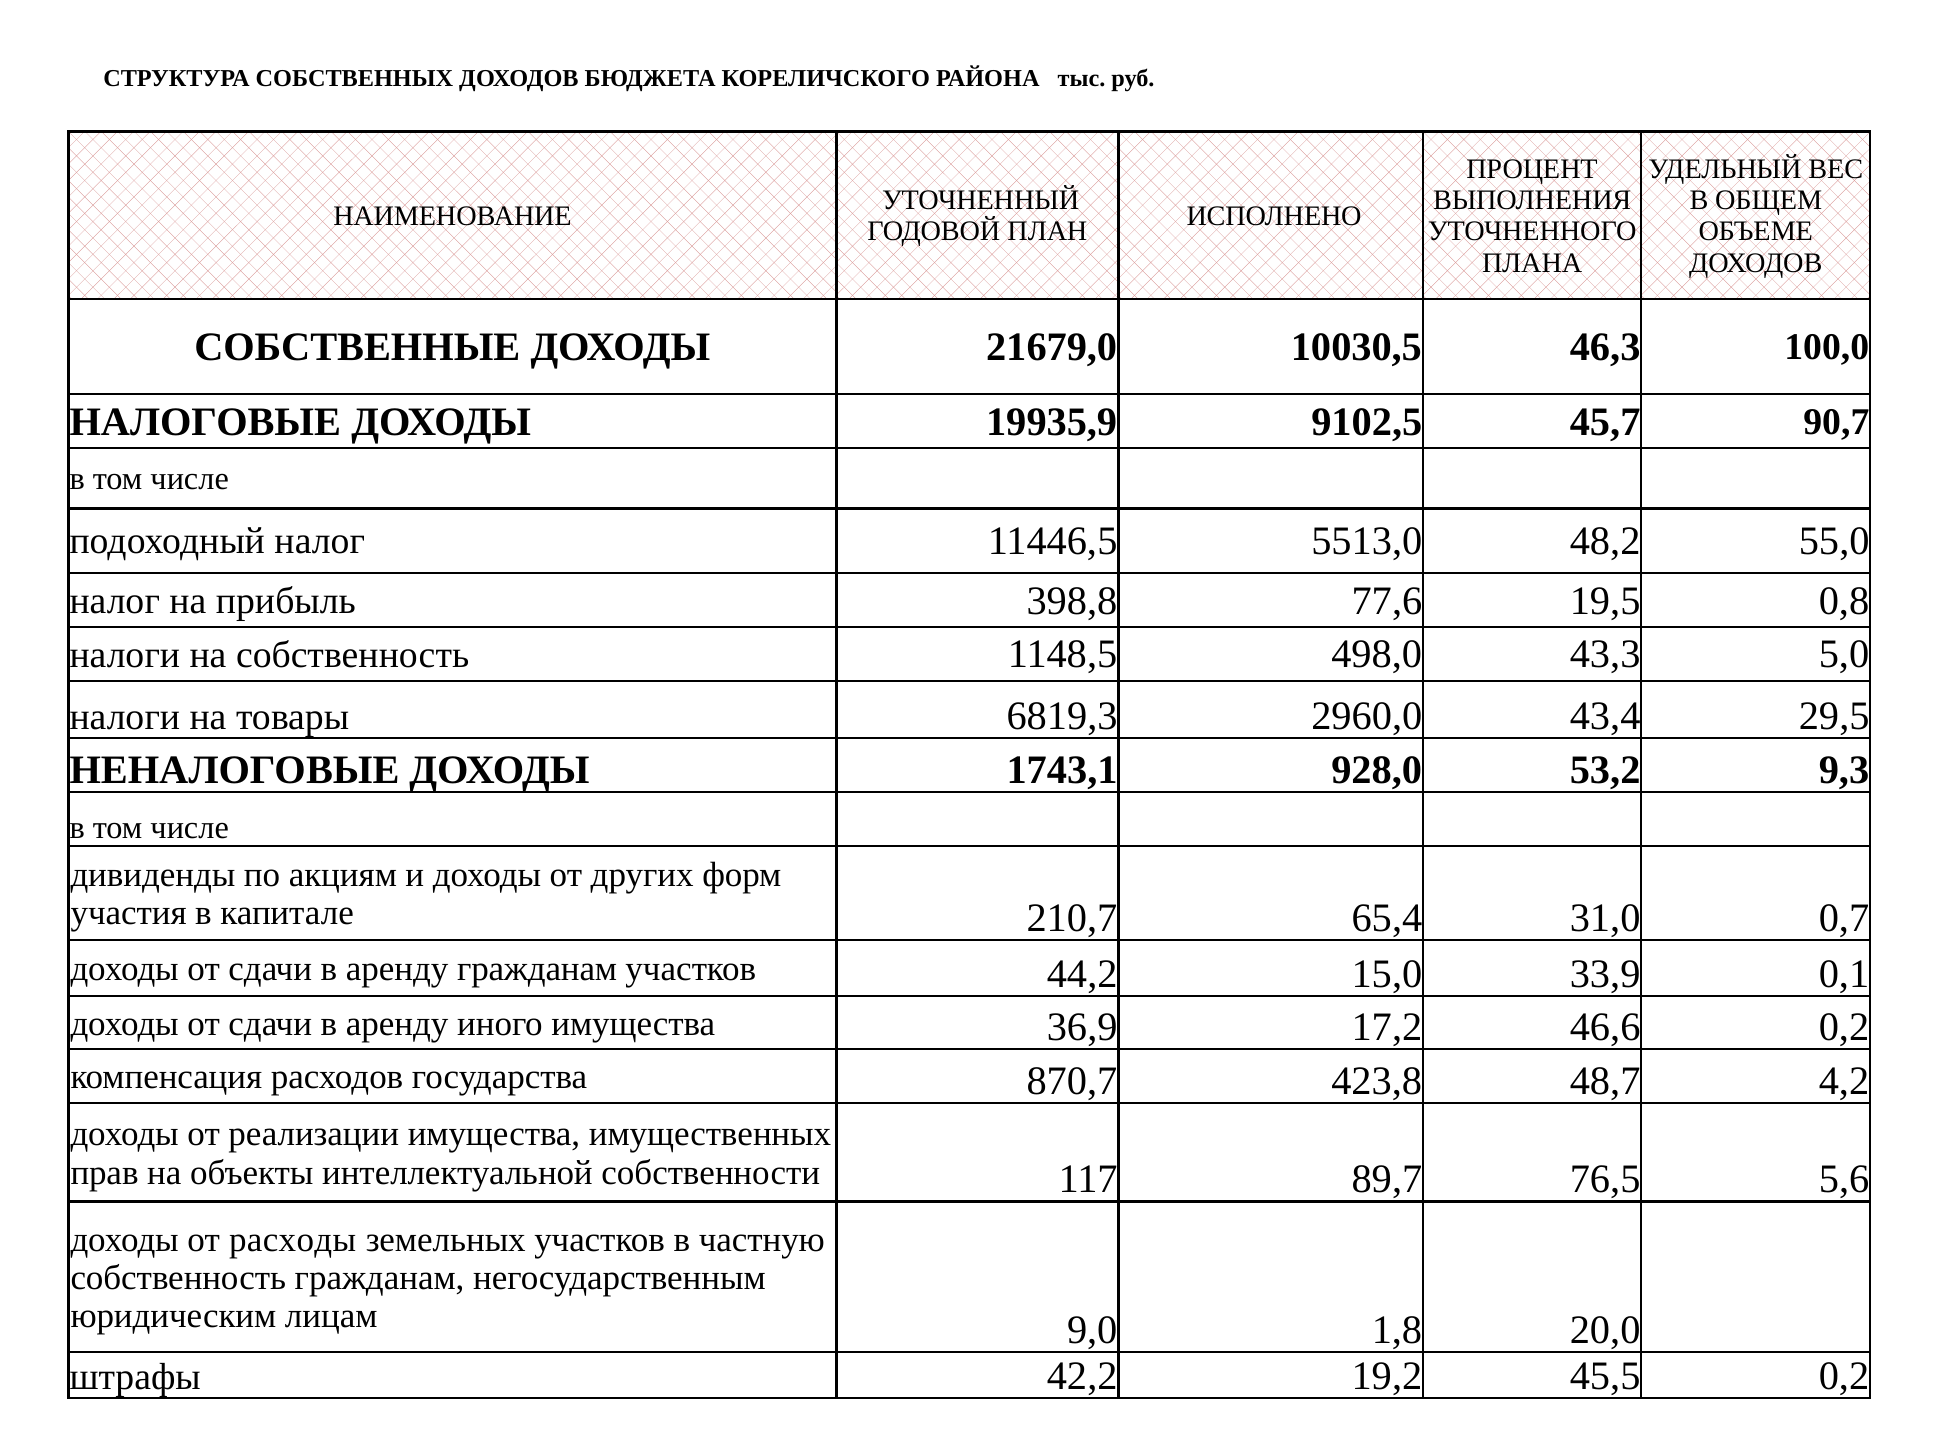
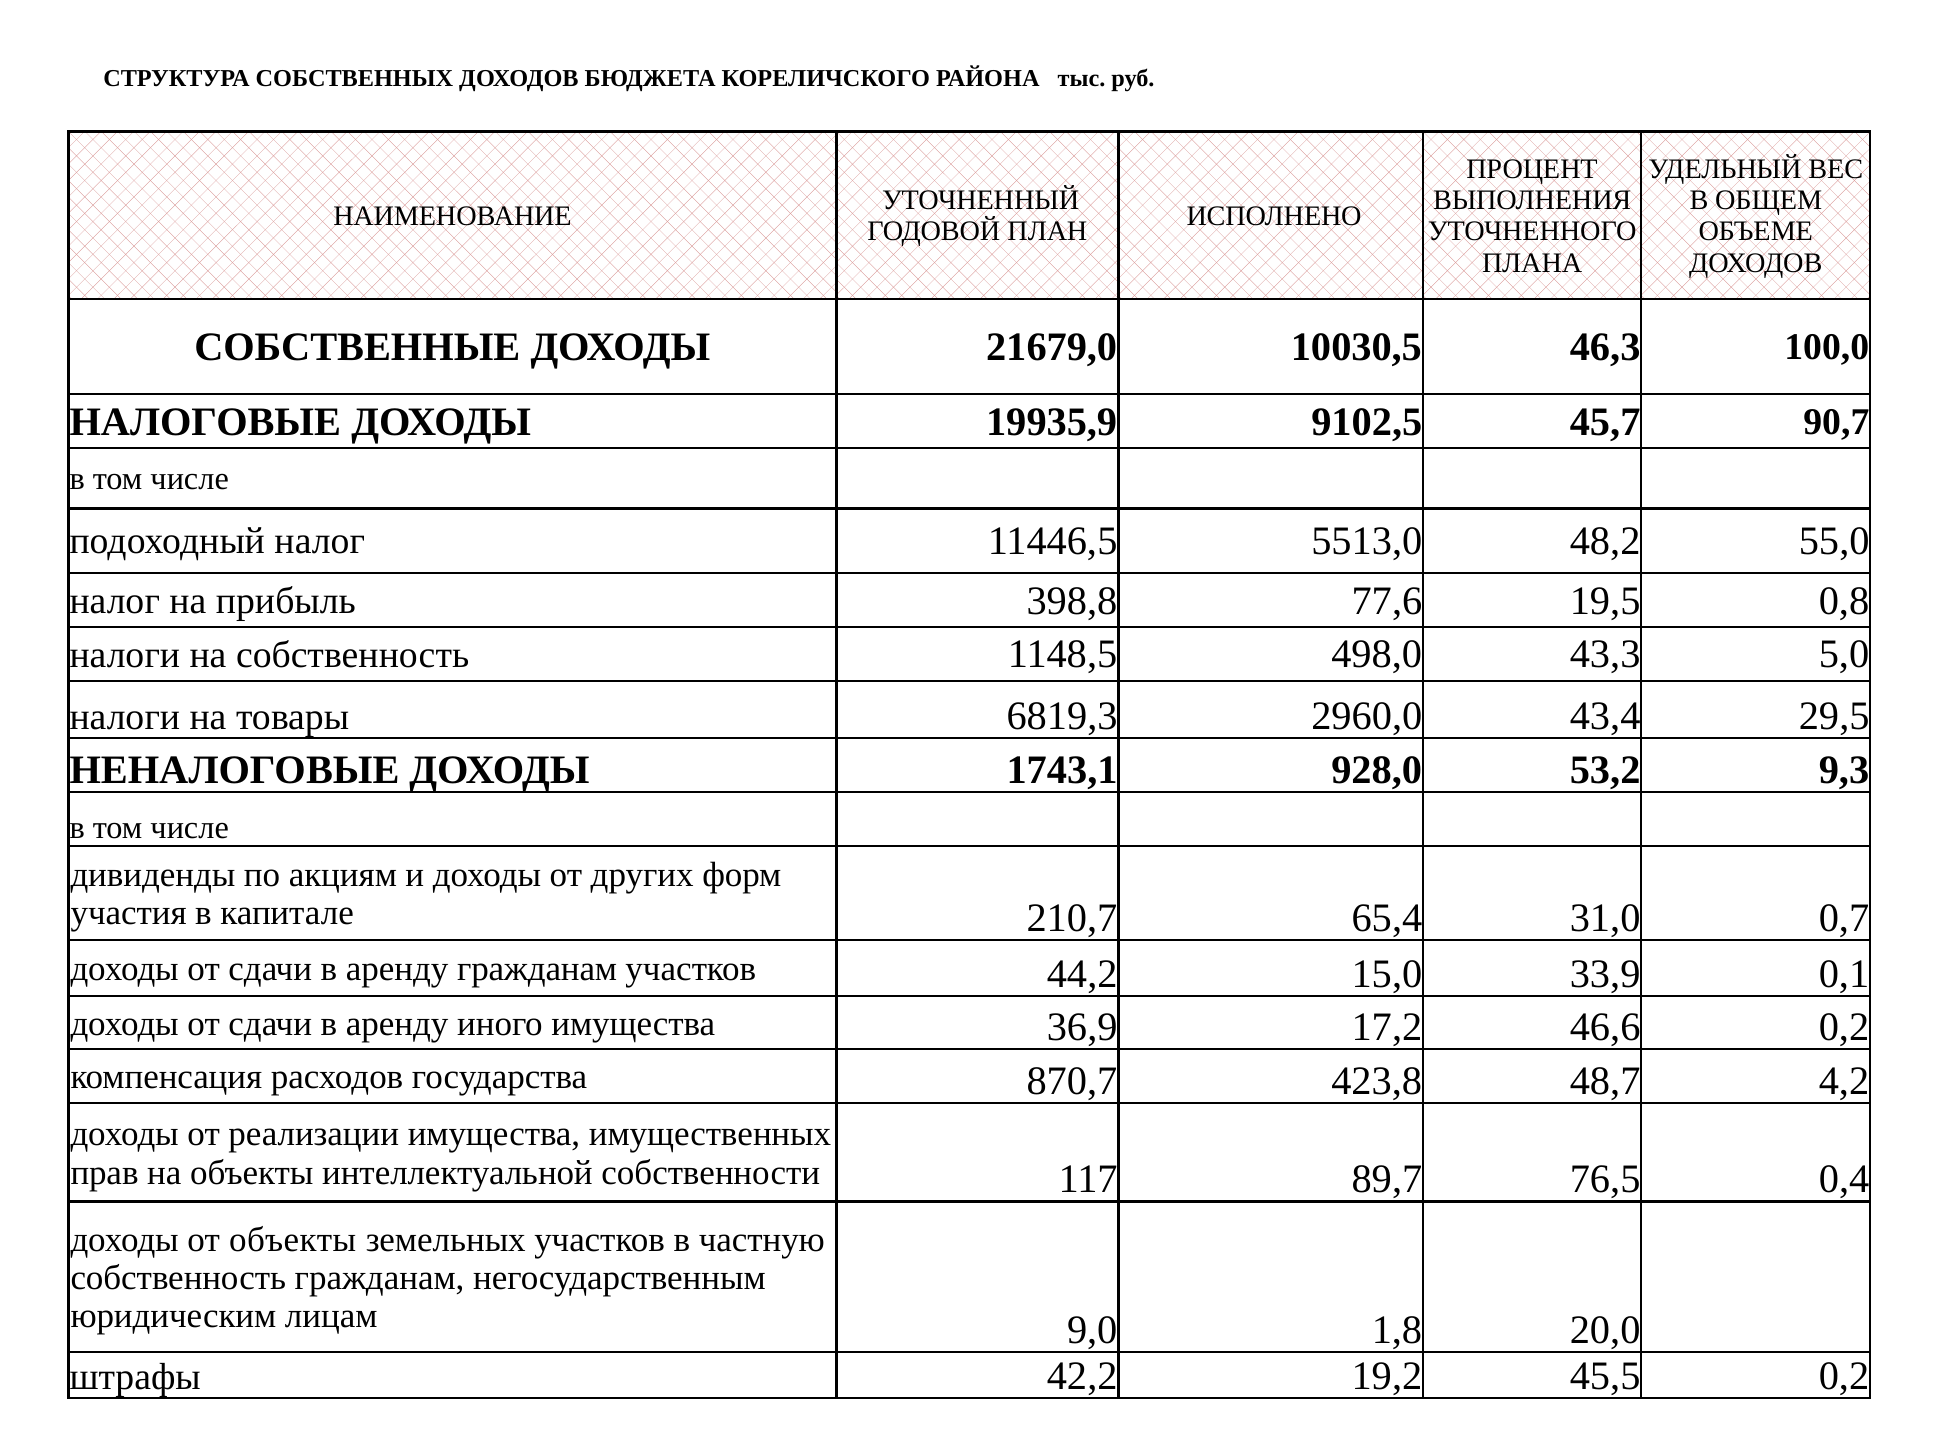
5,6: 5,6 -> 0,4 (1844, 1180)
от расходы: расходы -> объекты (293, 1240)
